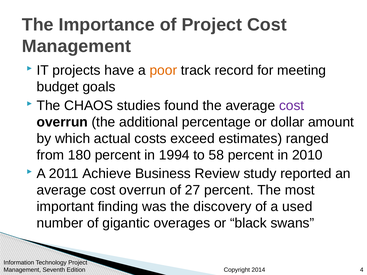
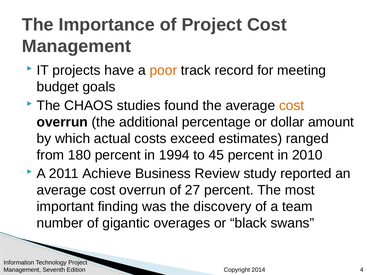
cost colour: purple -> orange (292, 106)
58: 58 -> 45 (216, 155)
used: used -> team (297, 207)
